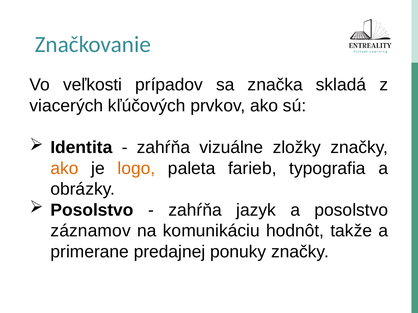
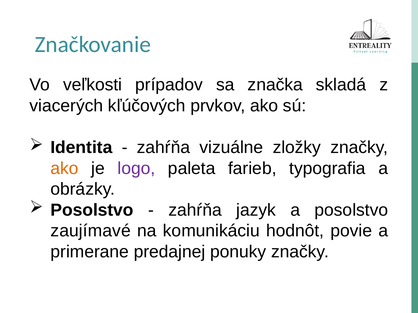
logo colour: orange -> purple (136, 169)
záznamov: záznamov -> zaujímavé (91, 231)
takže: takže -> povie (351, 231)
